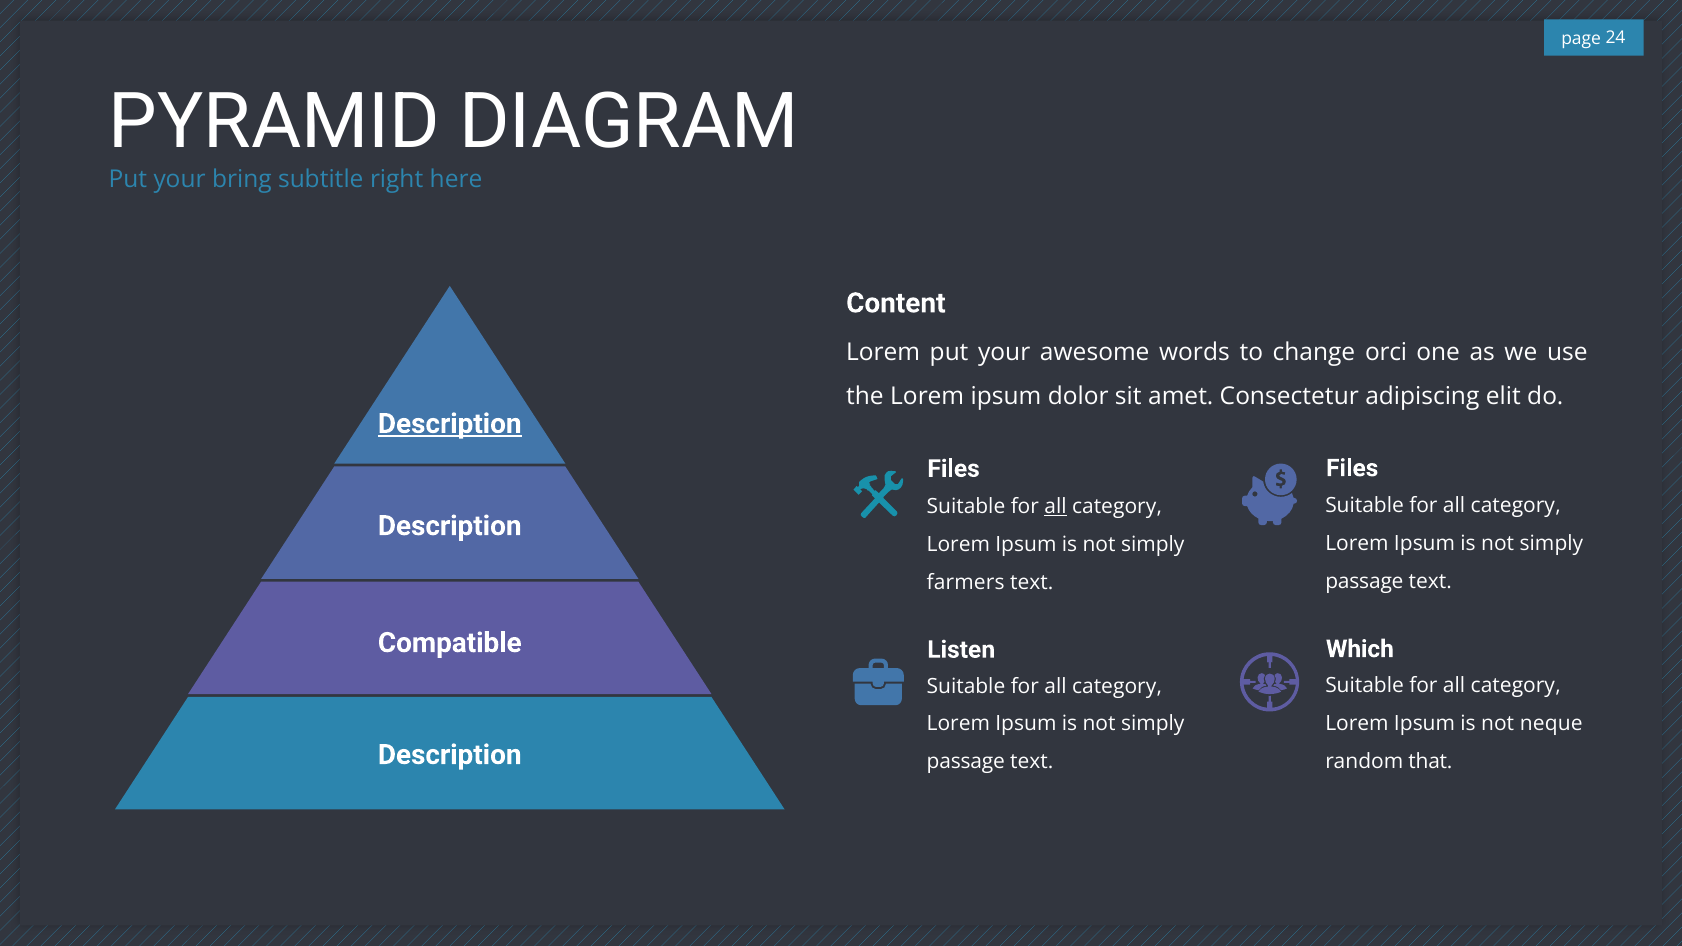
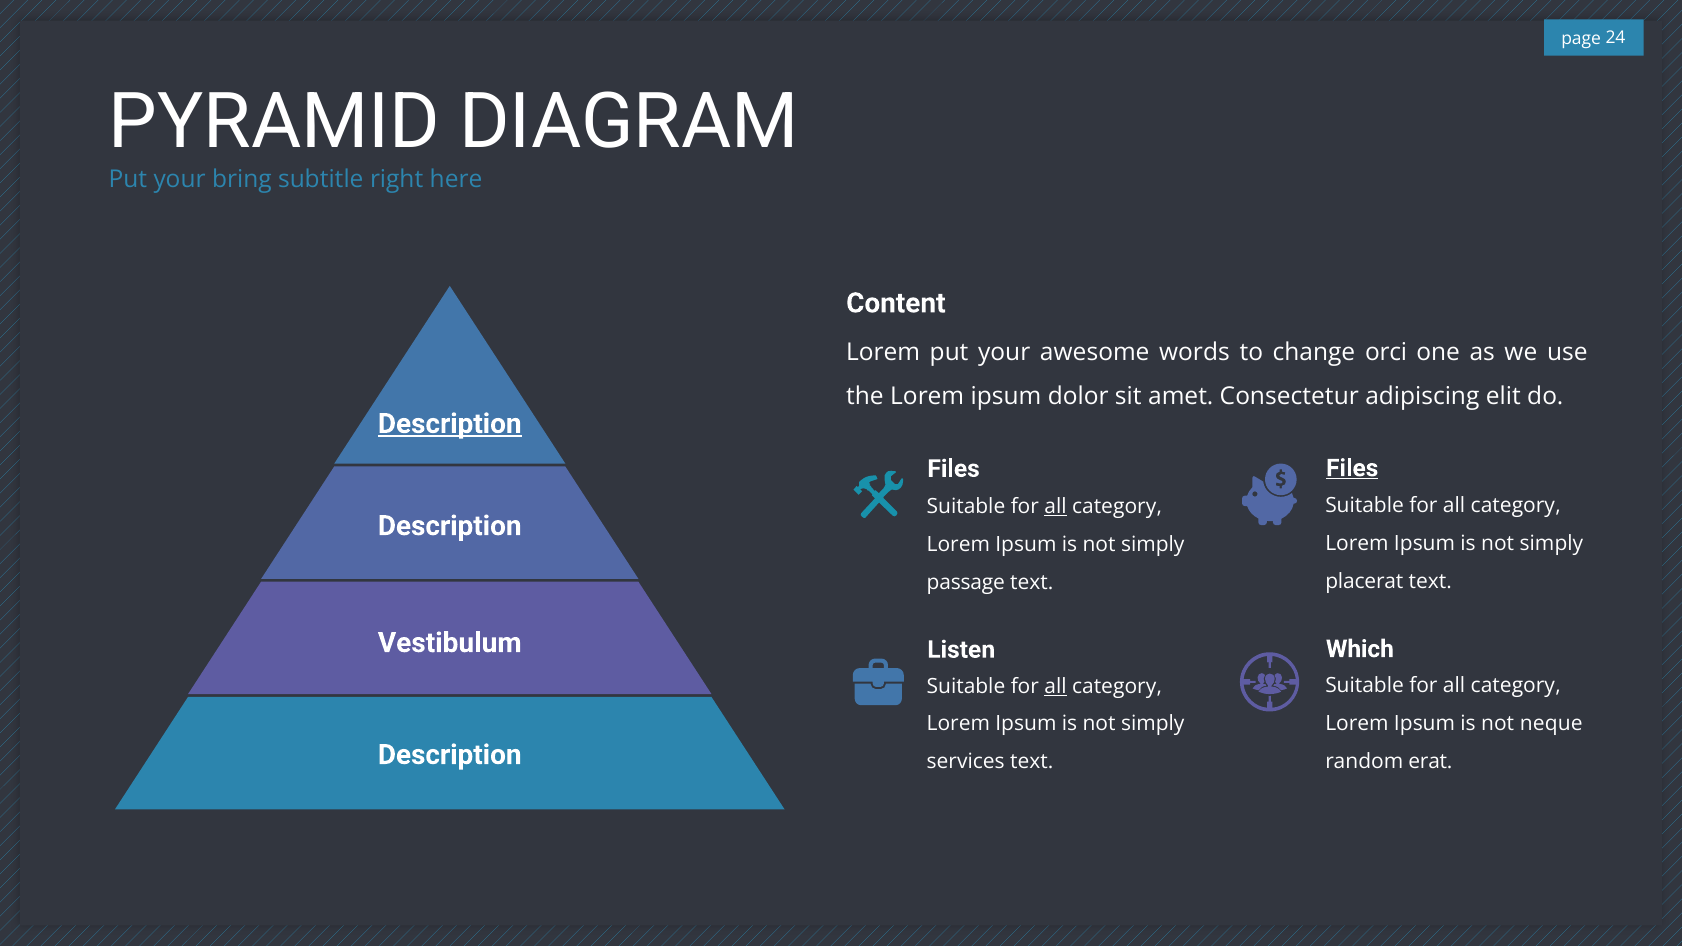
Files underline: none -> present (1352, 468)
passage: passage -> placerat (1364, 582)
farmers: farmers -> passage (966, 582)
Compatible: Compatible -> Vestibulum (450, 643)
all underline: none -> present (1056, 686)
that: that -> erat (1430, 761)
passage: passage -> services (966, 762)
